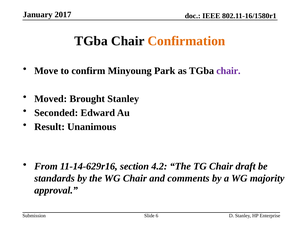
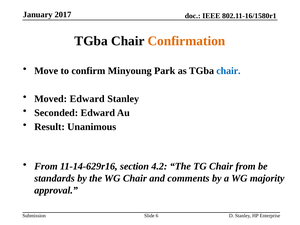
chair colour: purple -> blue (228, 71)
Moved Brought: Brought -> Edward (87, 99)
Chair draft: draft -> from (246, 166)
